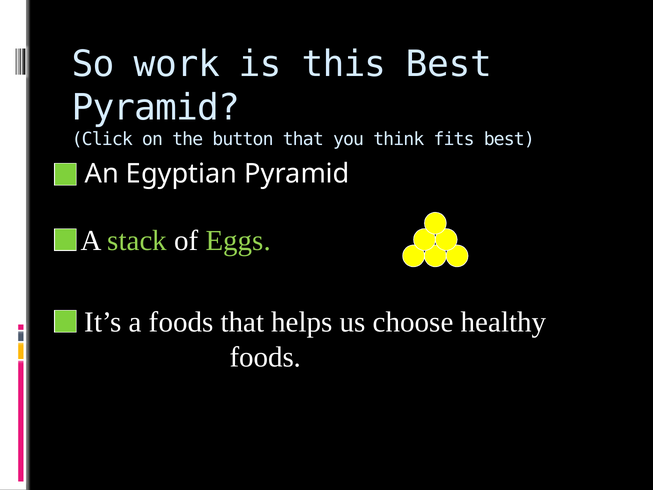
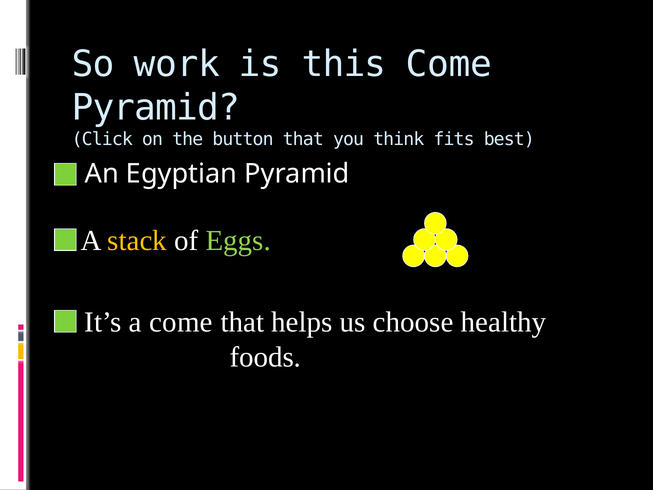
this Best: Best -> Come (449, 64)
stack colour: light green -> yellow (137, 240)
a foods: foods -> come (181, 322)
